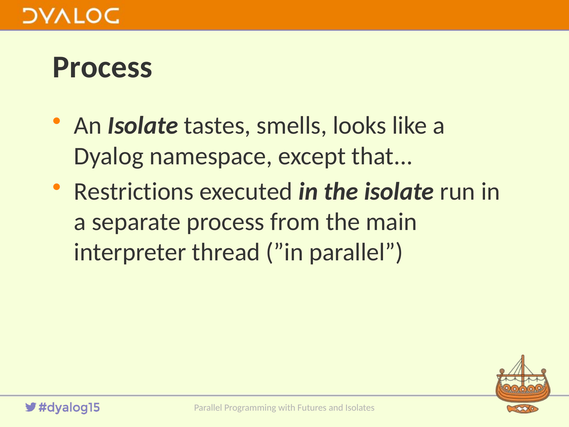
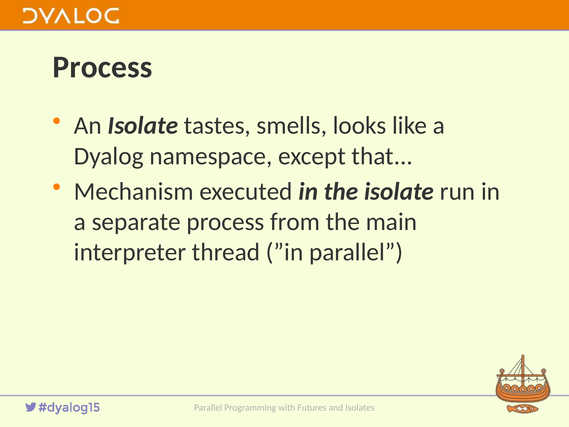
Restrictions: Restrictions -> Mechanism (134, 191)
